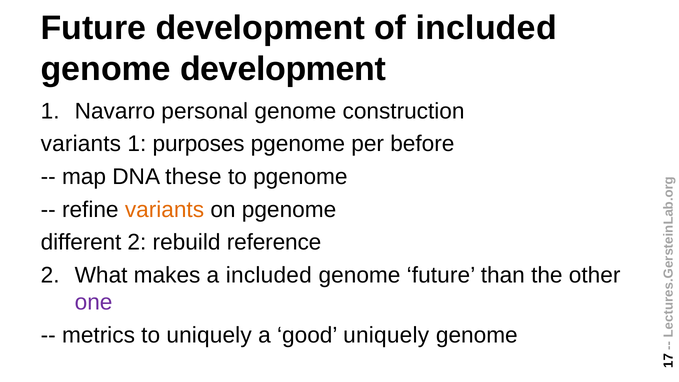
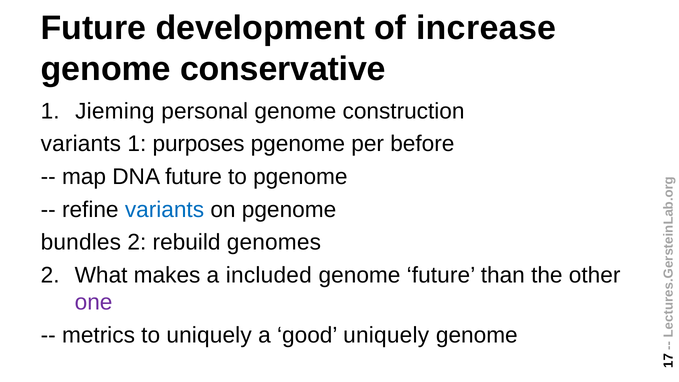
of included: included -> increase (486, 28)
genome development: development -> conservative (283, 69)
Navarro: Navarro -> Jieming (115, 111)
DNA these: these -> future (194, 177)
variants colour: orange -> blue (164, 210)
different: different -> bundles (81, 242)
reference: reference -> genomes (274, 242)
